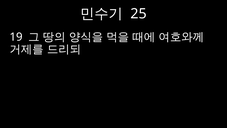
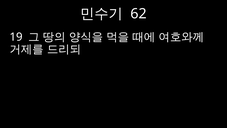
25: 25 -> 62 (139, 14)
